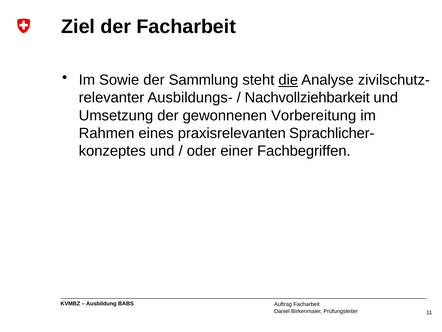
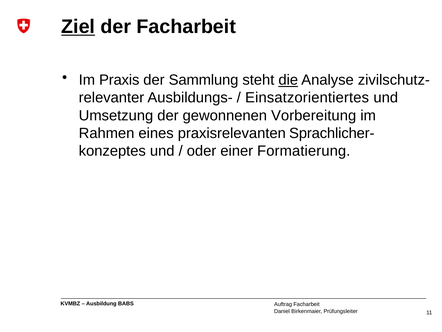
Ziel underline: none -> present (78, 27)
Sowie: Sowie -> Praxis (119, 80)
Nachvollziehbarkeit: Nachvollziehbarkeit -> Einsatzorientiertes (307, 98)
Fachbegriffen: Fachbegriffen -> Formatierung (304, 151)
